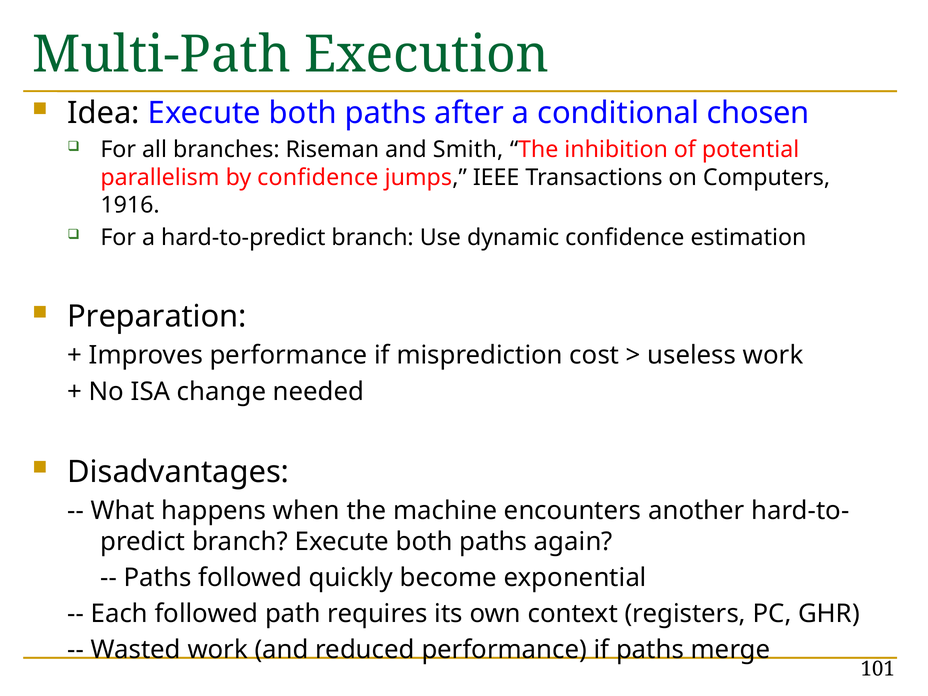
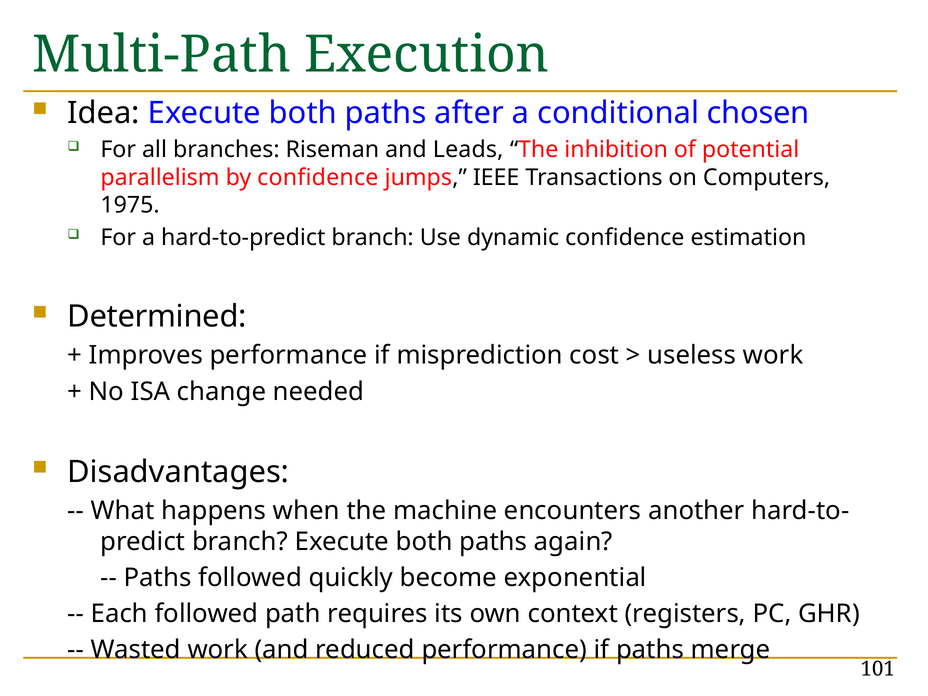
Smith: Smith -> Leads (468, 150)
1916: 1916 -> 1975 (130, 205)
Preparation: Preparation -> Determined (157, 317)
